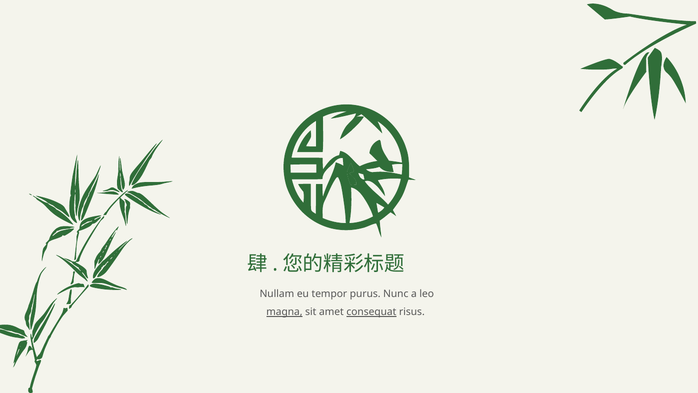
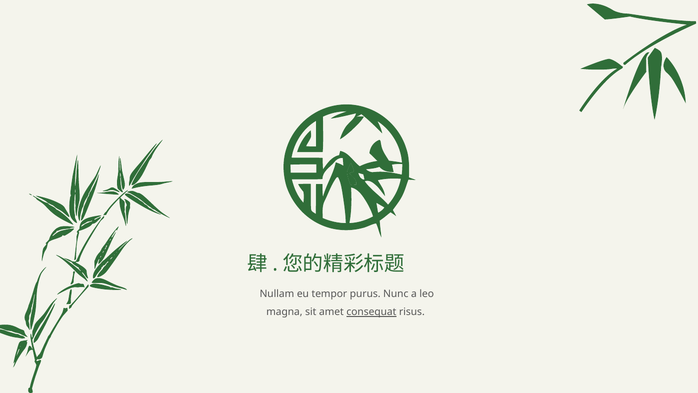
magna underline: present -> none (284, 312)
